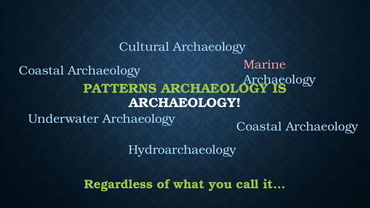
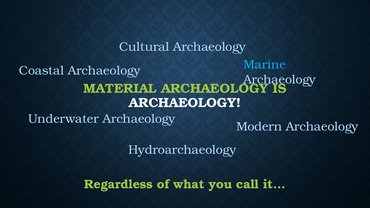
Marine colour: pink -> light blue (265, 65)
PATTERNS: PATTERNS -> MATERIAL (120, 89)
Coastal: Coastal -> Modern (259, 127)
